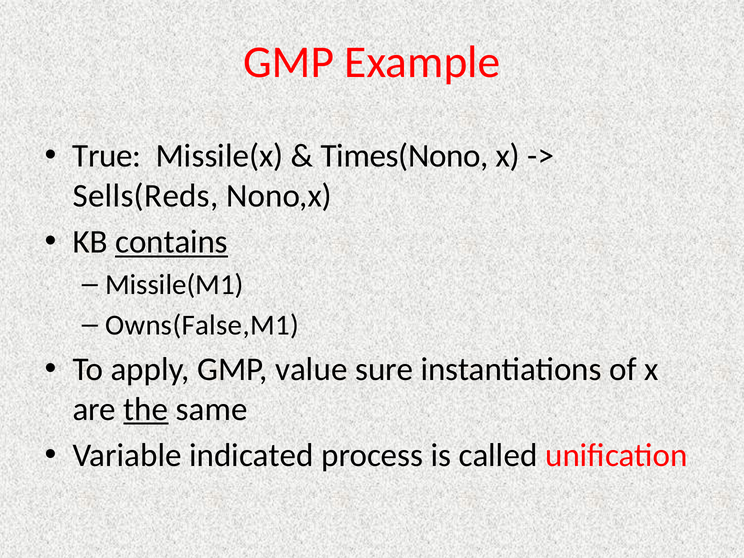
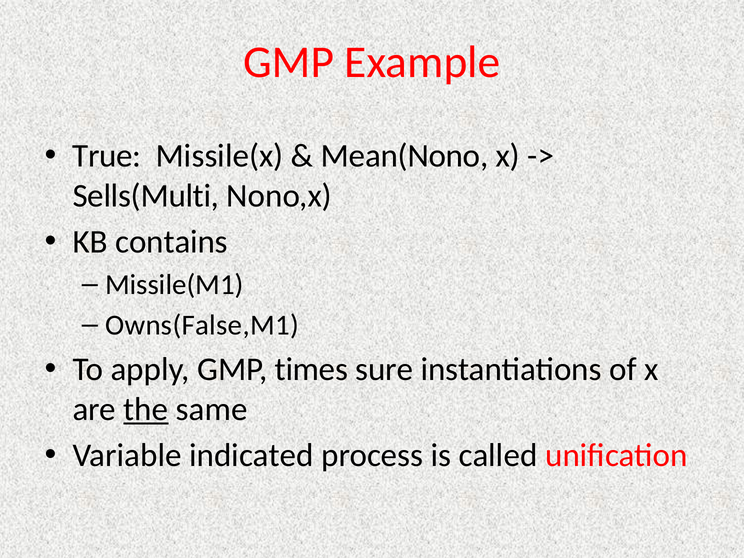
Times(Nono: Times(Nono -> Mean(Nono (405, 156)
Sells(Reds: Sells(Reds -> Sells(Multi (146, 196)
contains underline: present -> none (172, 242)
value: value -> times (312, 369)
